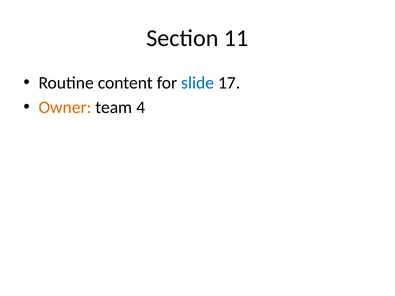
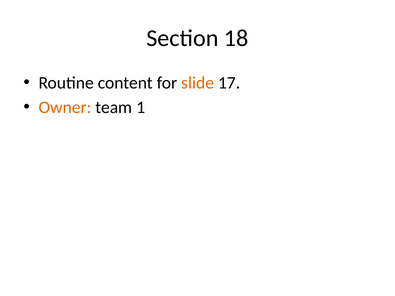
11: 11 -> 18 (236, 38)
slide colour: blue -> orange (198, 83)
4: 4 -> 1 (141, 107)
